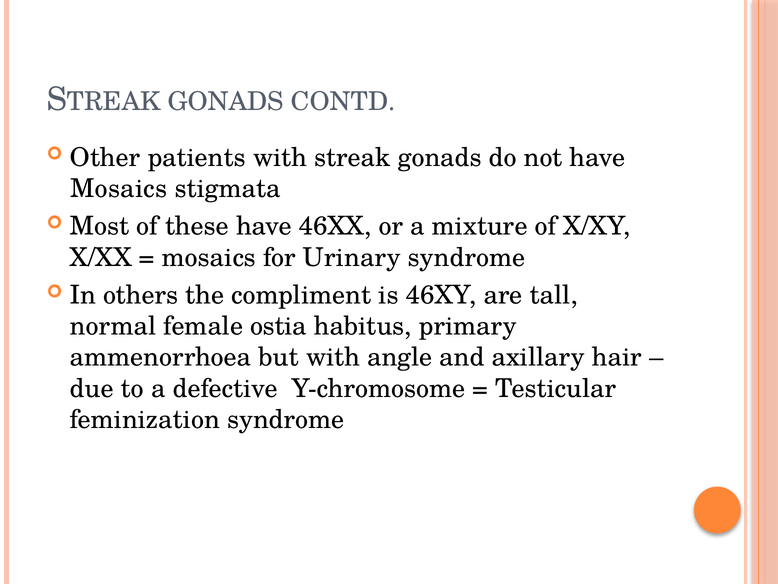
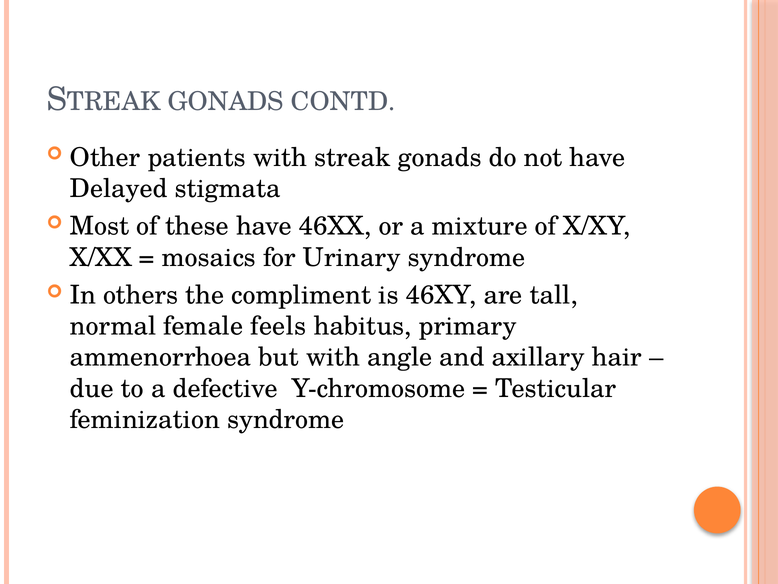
Mosaics: Mosaics -> Delayed (119, 188)
ostia: ostia -> feels (278, 326)
